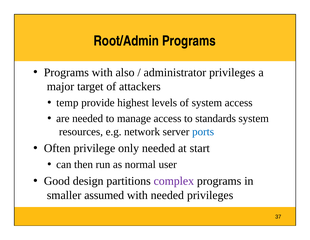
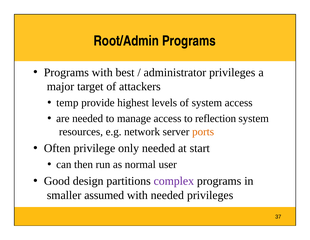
also: also -> best (125, 72)
standards: standards -> reflection (216, 118)
ports colour: blue -> orange (203, 132)
